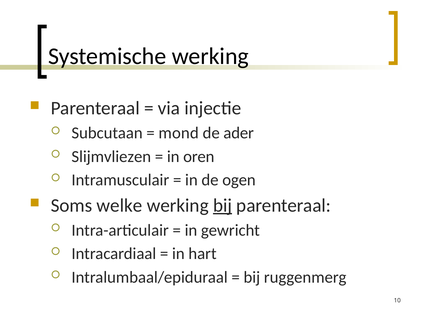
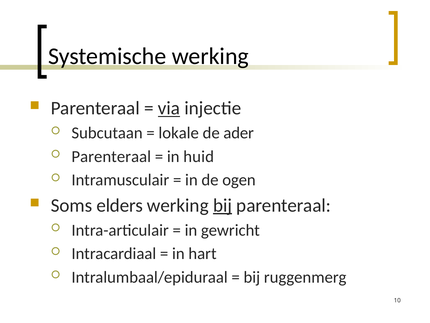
via underline: none -> present (169, 108)
mond: mond -> lokale (179, 133)
Slijmvliezen: Slijmvliezen -> Parenteraal (111, 156)
oren: oren -> huid (199, 156)
welke: welke -> elders (120, 205)
